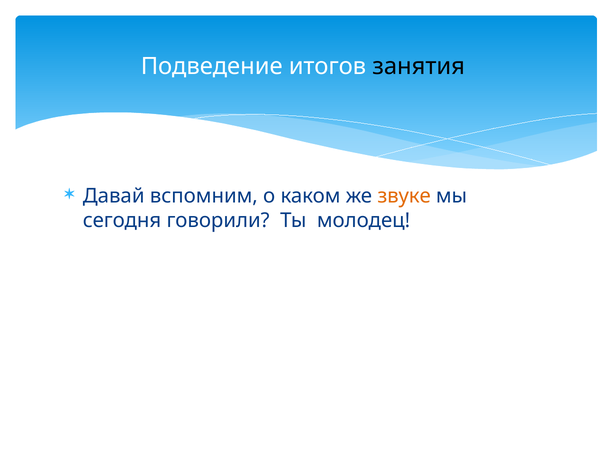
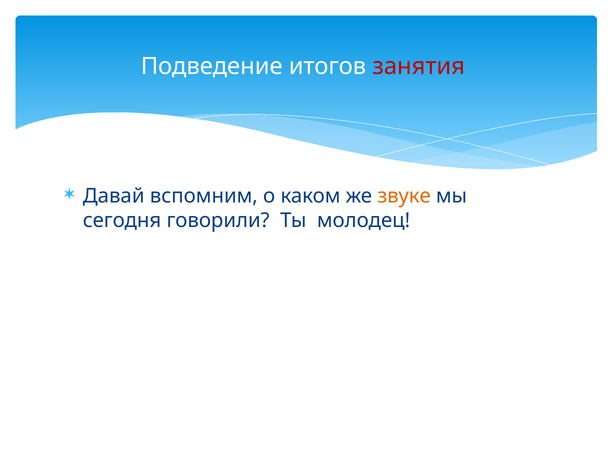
занятия colour: black -> red (419, 66)
